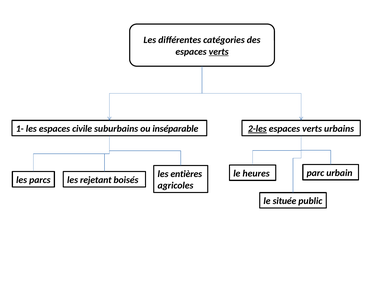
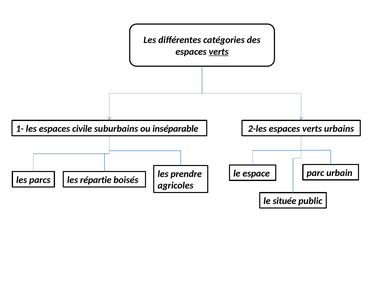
2-les underline: present -> none (257, 129)
heures: heures -> espace (256, 174)
entières: entières -> prendre (186, 174)
rejetant: rejetant -> répartie (96, 180)
